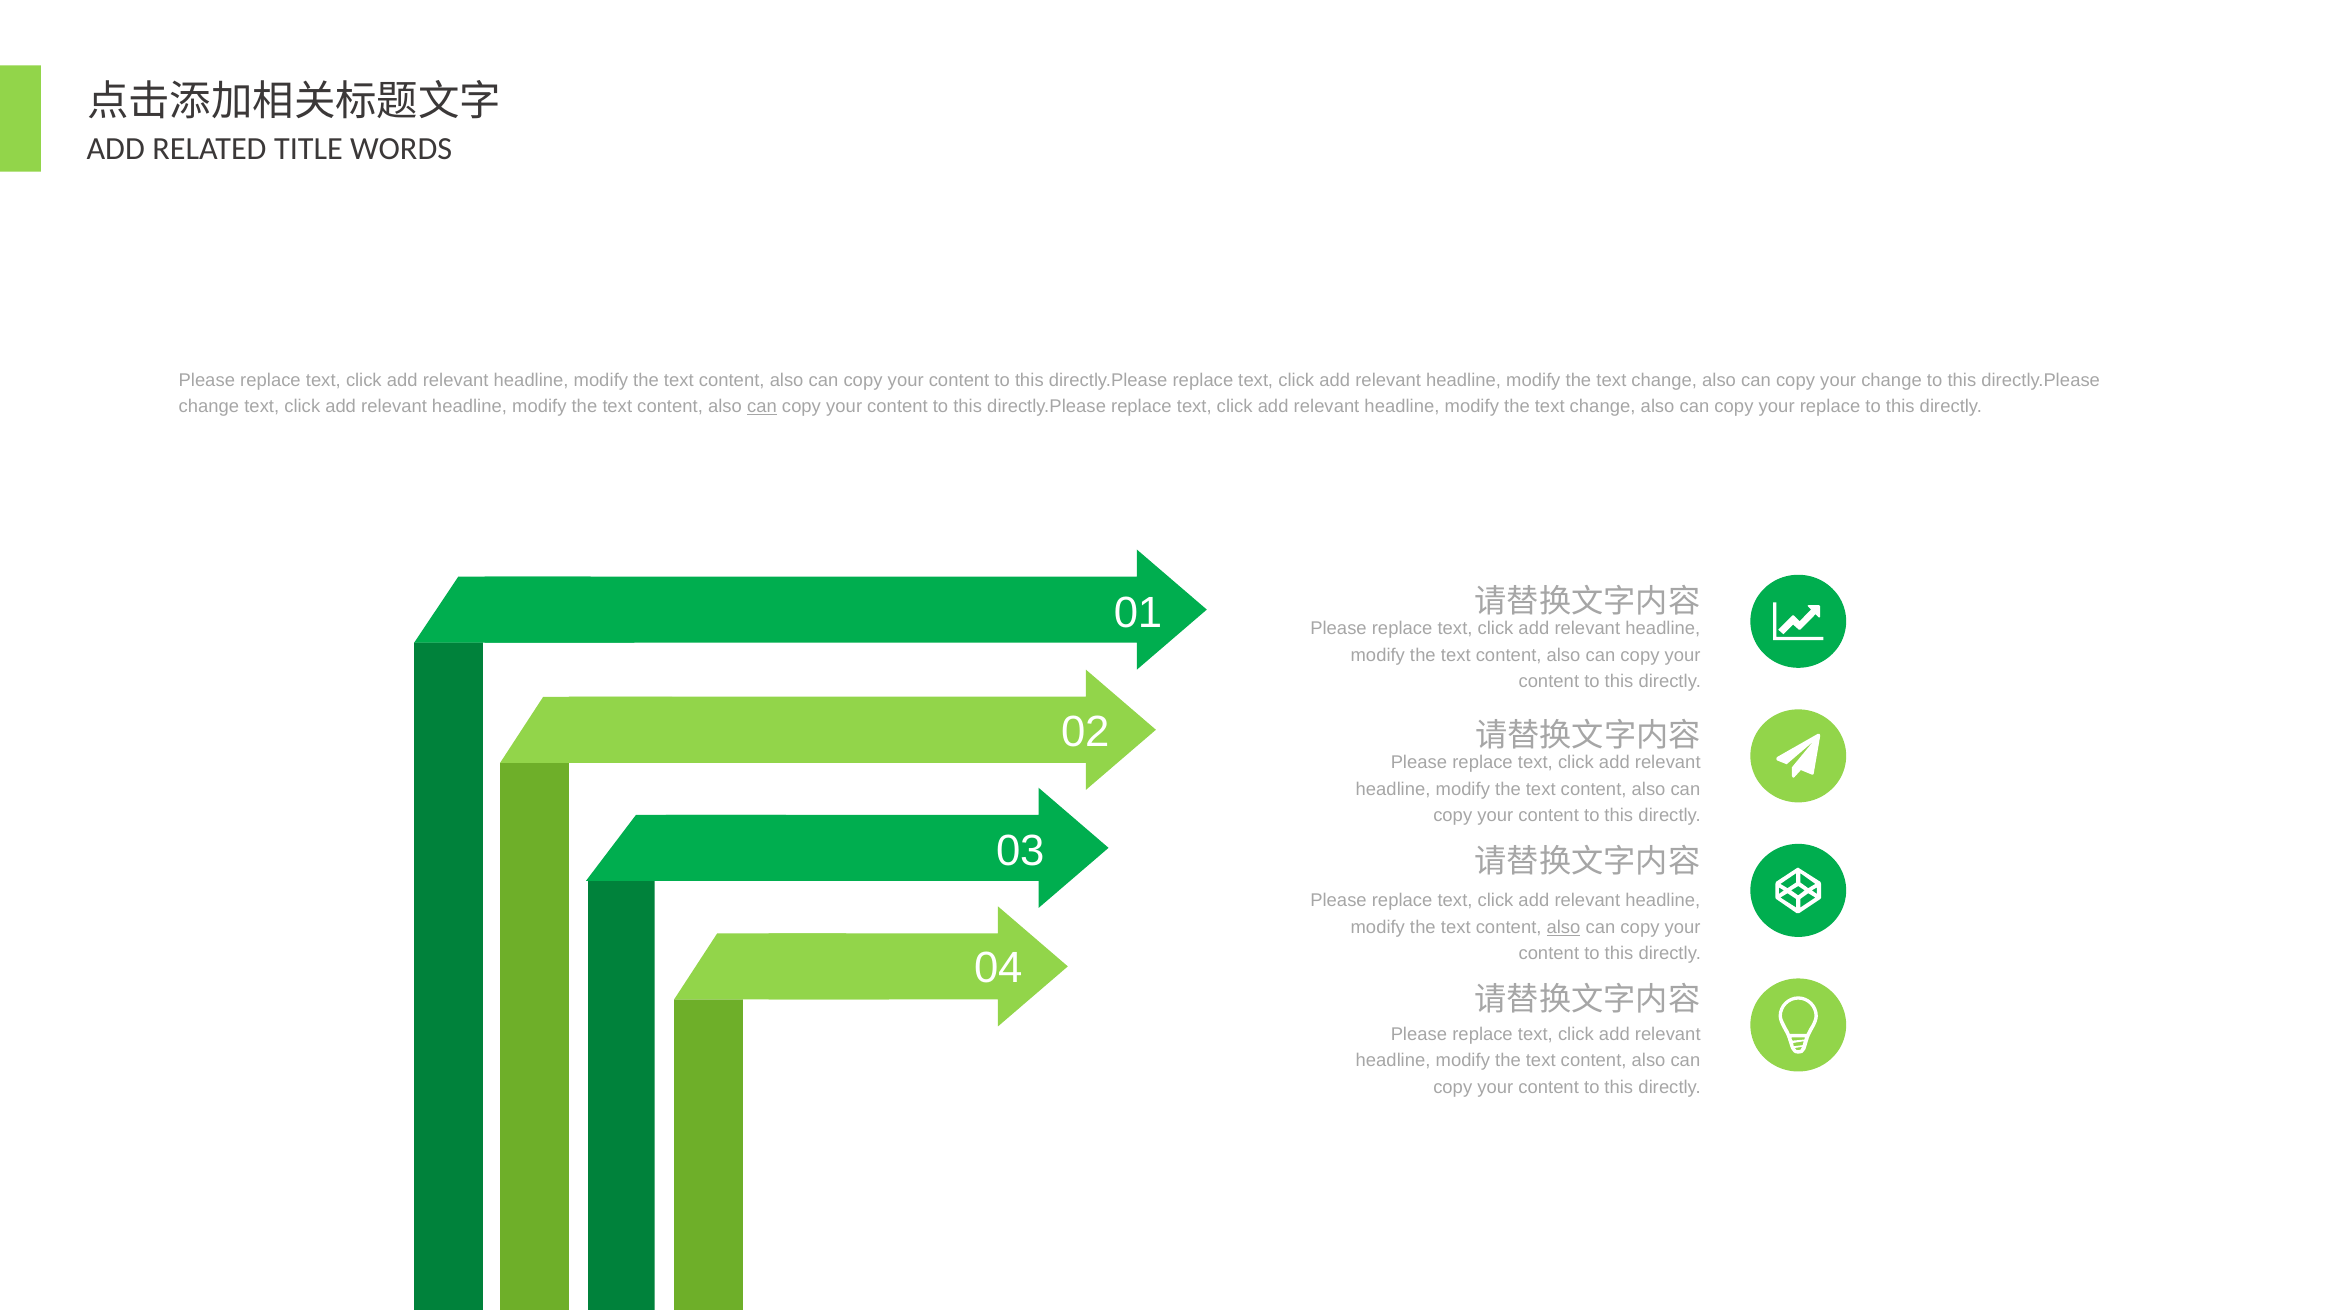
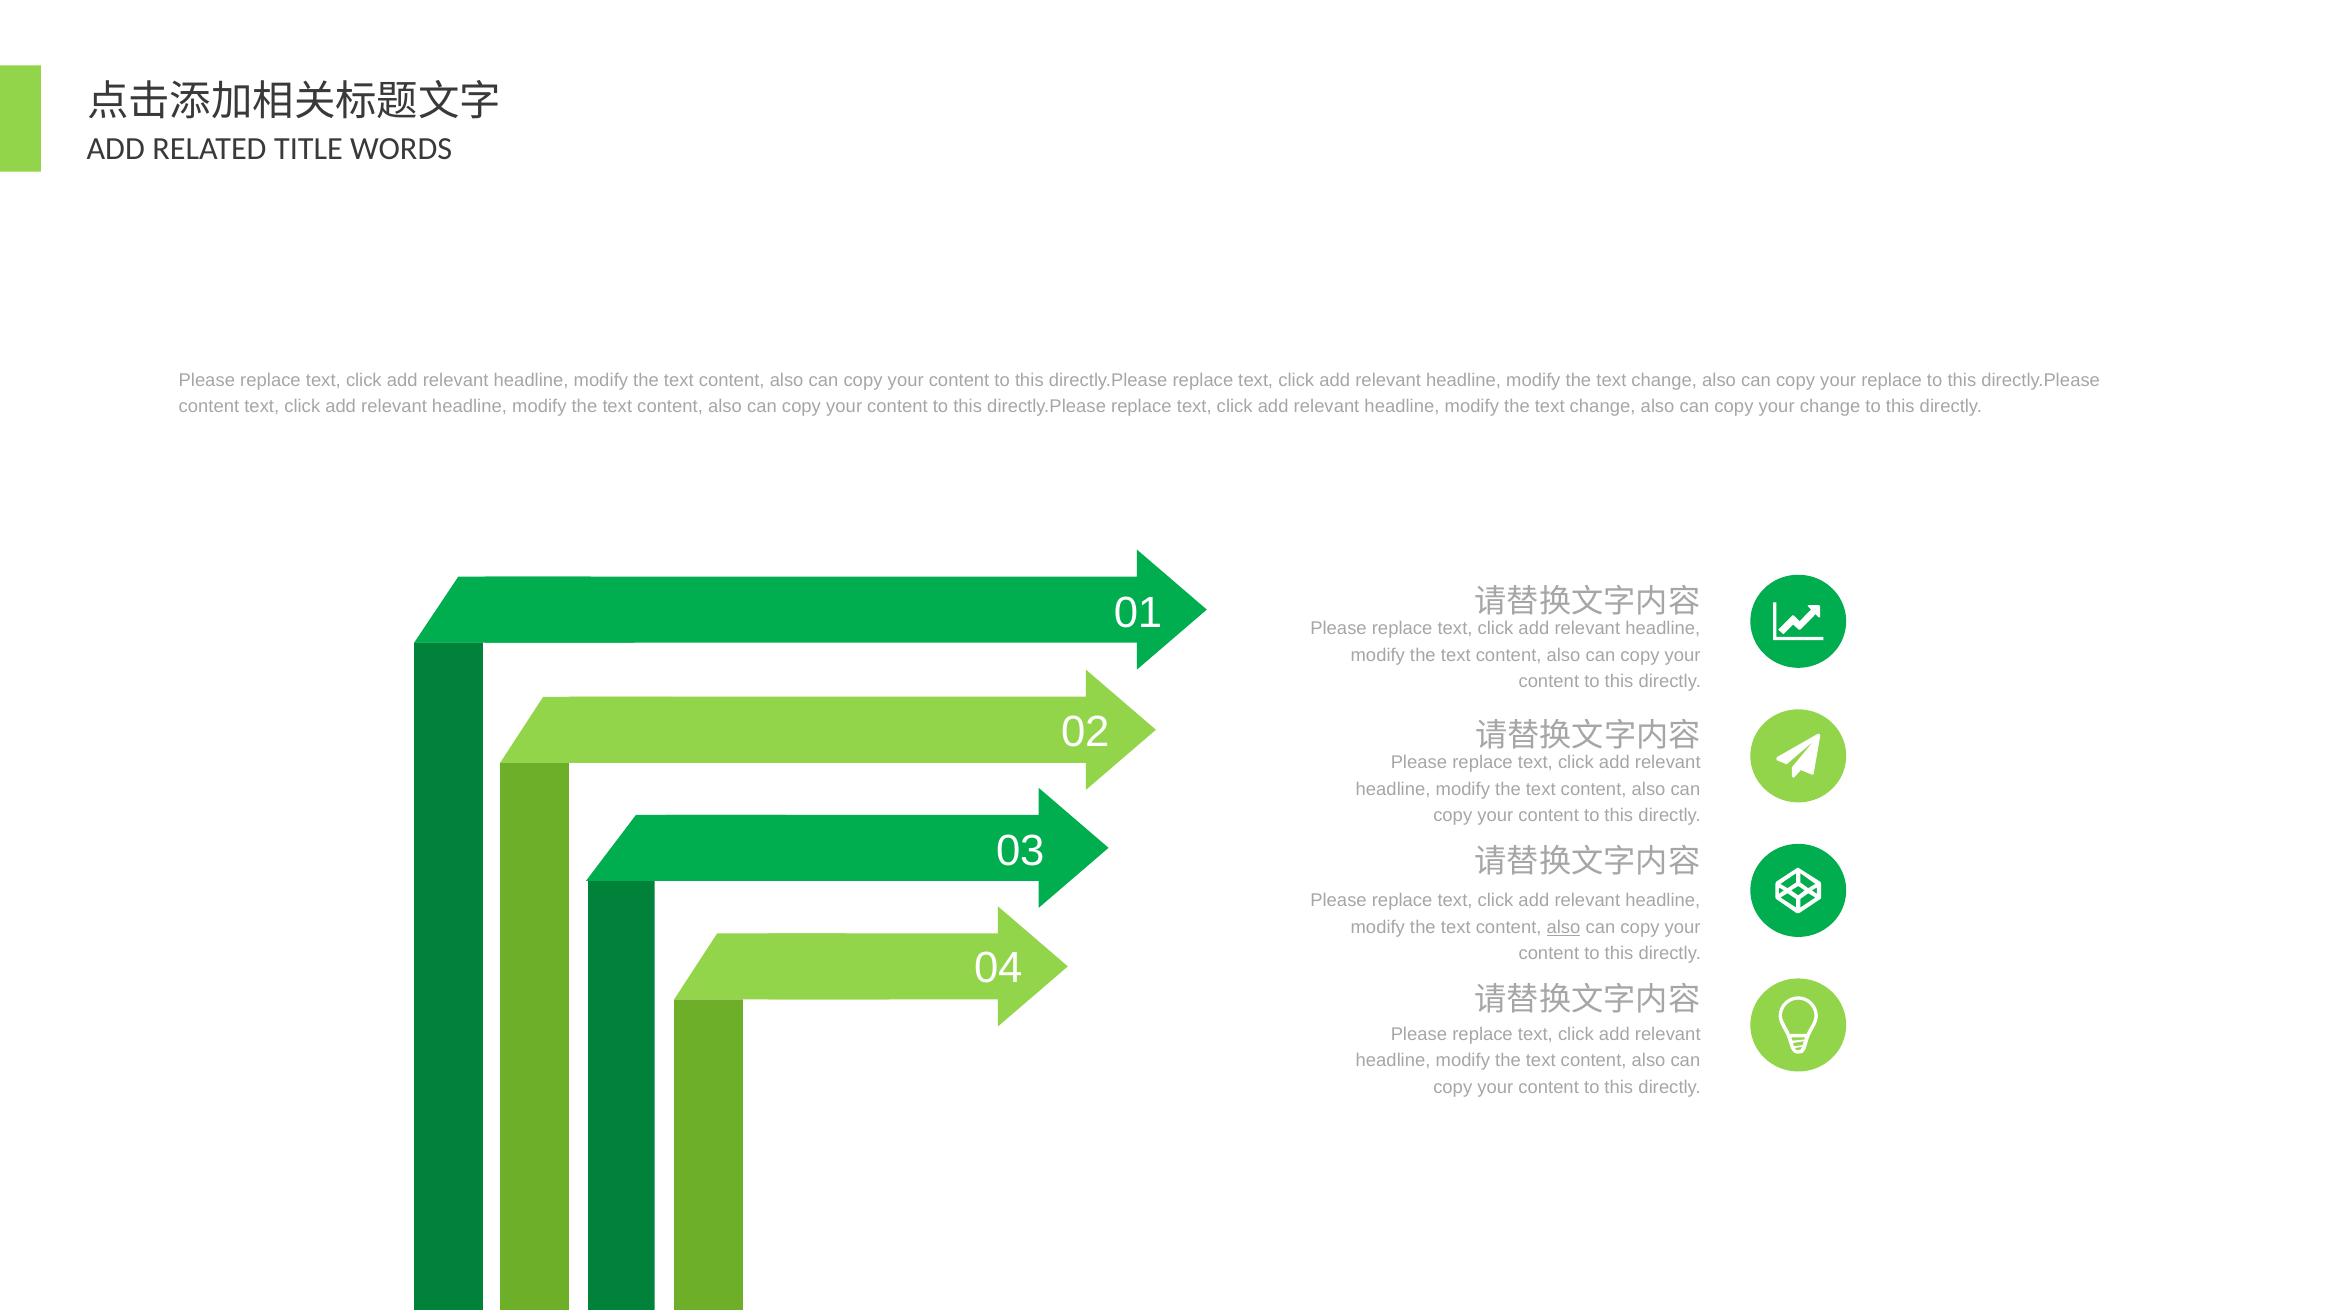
your change: change -> replace (1892, 380)
change: change -> content (209, 407)
can underline: present -> none (762, 407)
your replace: replace -> change (1830, 407)
